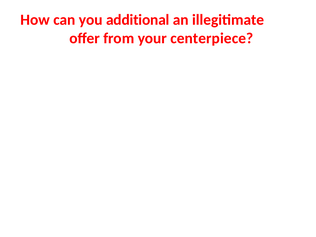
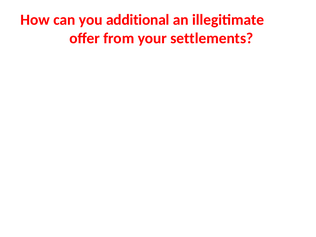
centerpiece: centerpiece -> settlements (212, 38)
